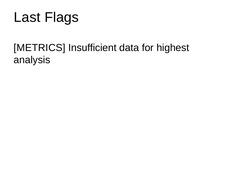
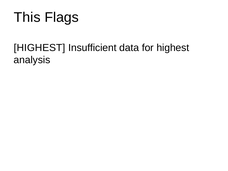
Last: Last -> This (27, 17)
METRICS: METRICS -> HIGHEST (39, 48)
